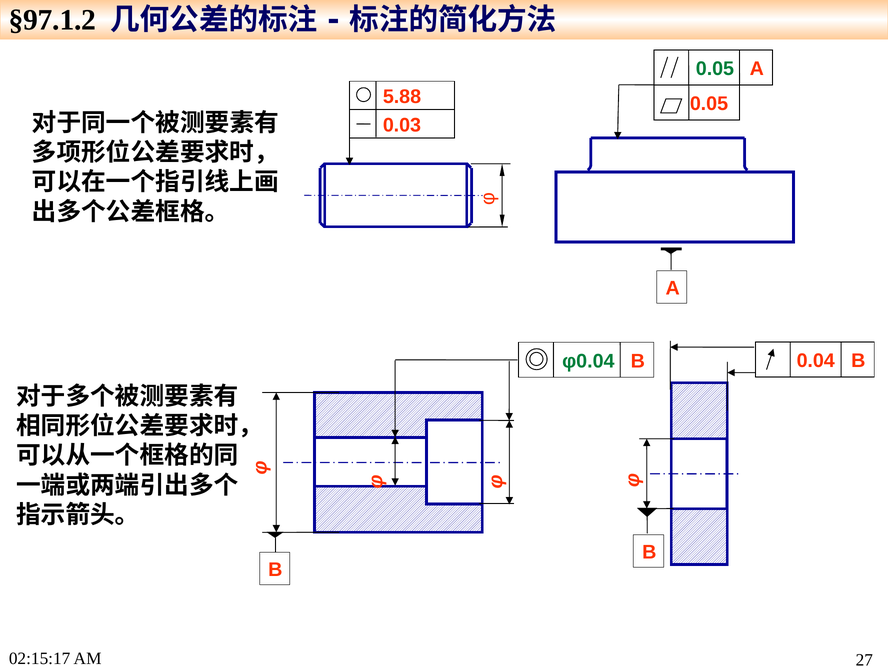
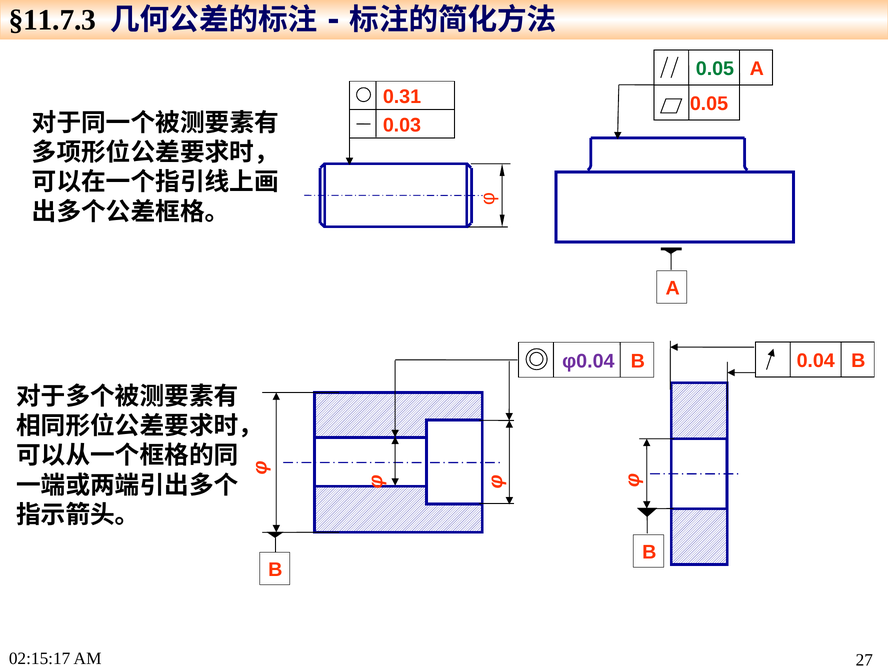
§97.1.2: §97.1.2 -> §11.7.3 (52, 20)
5.88: 5.88 -> 0.31 (402, 97)
φ0.04 colour: green -> purple (588, 361)
